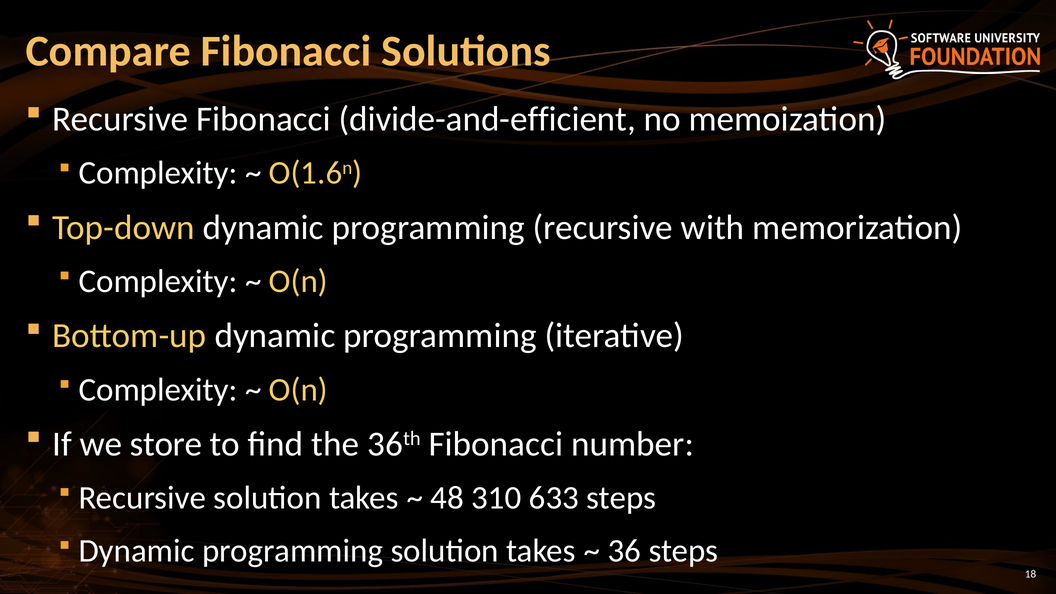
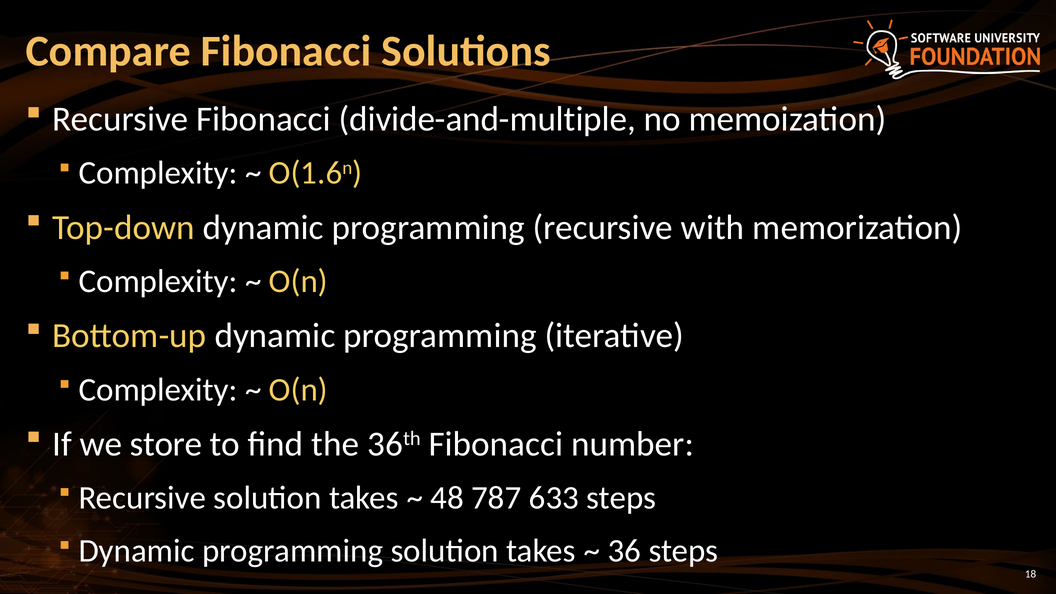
divide-and-efficient: divide-and-efficient -> divide-and-multiple (487, 119)
310: 310 -> 787 (496, 498)
